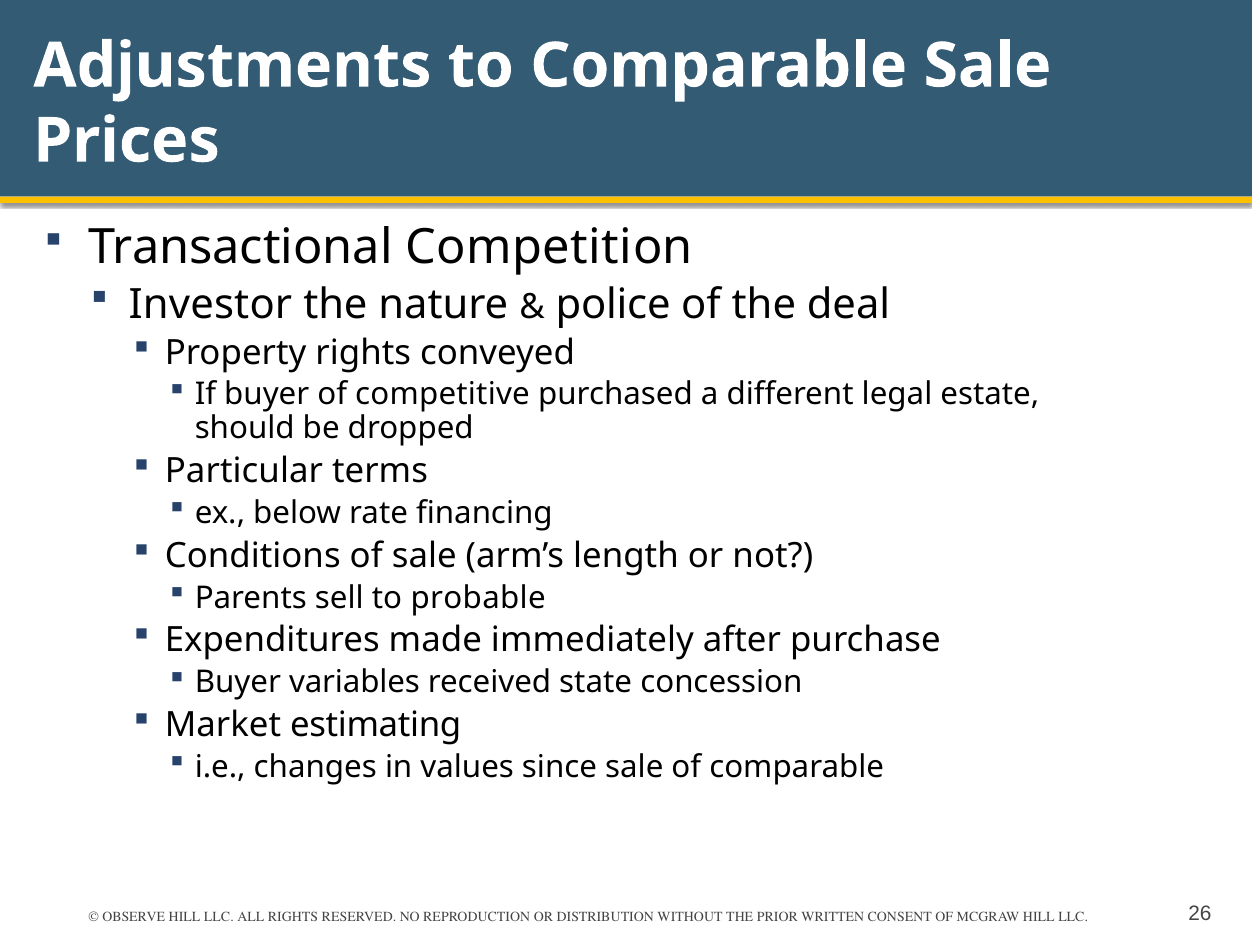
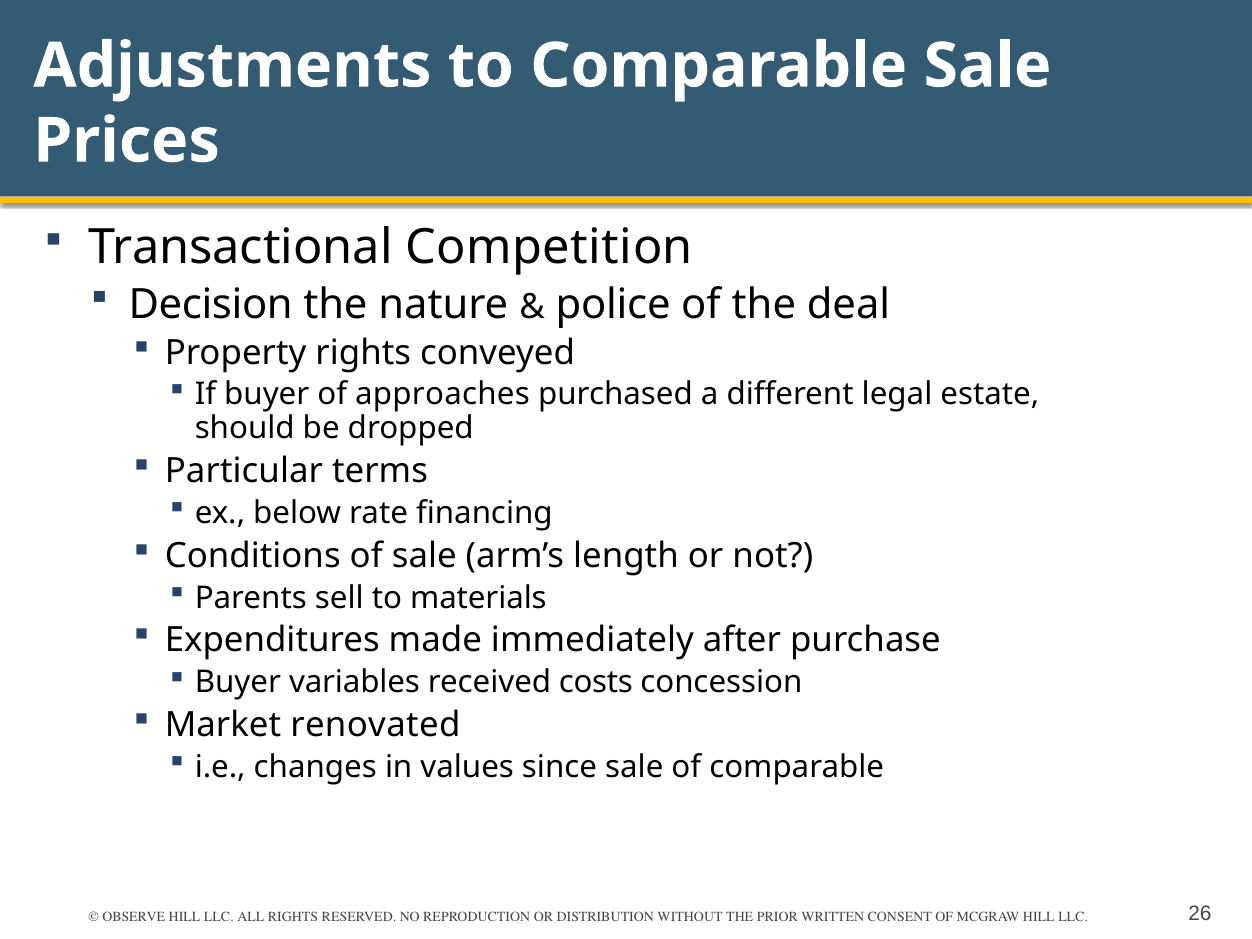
Investor: Investor -> Decision (211, 304)
competitive: competitive -> approaches (442, 395)
probable: probable -> materials (478, 598)
state: state -> costs (596, 682)
estimating: estimating -> renovated (375, 725)
